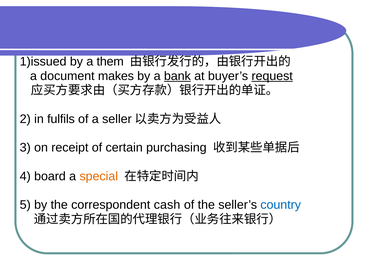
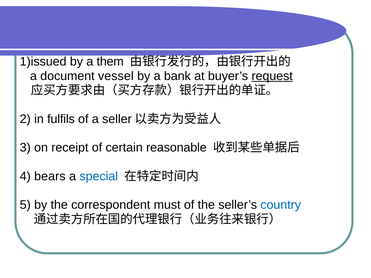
makes: makes -> vessel (116, 76)
bank underline: present -> none (177, 76)
purchasing: purchasing -> reasonable (176, 148)
board: board -> bears (50, 176)
special colour: orange -> blue (99, 176)
cash: cash -> must (167, 205)
